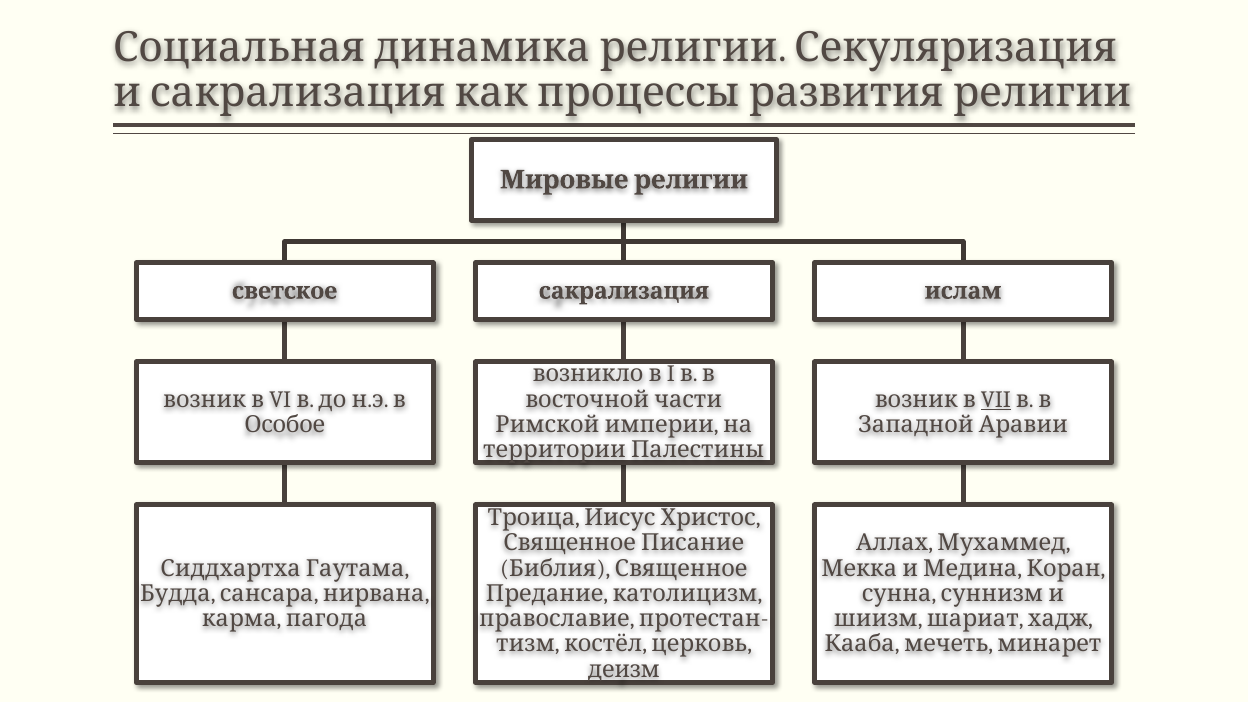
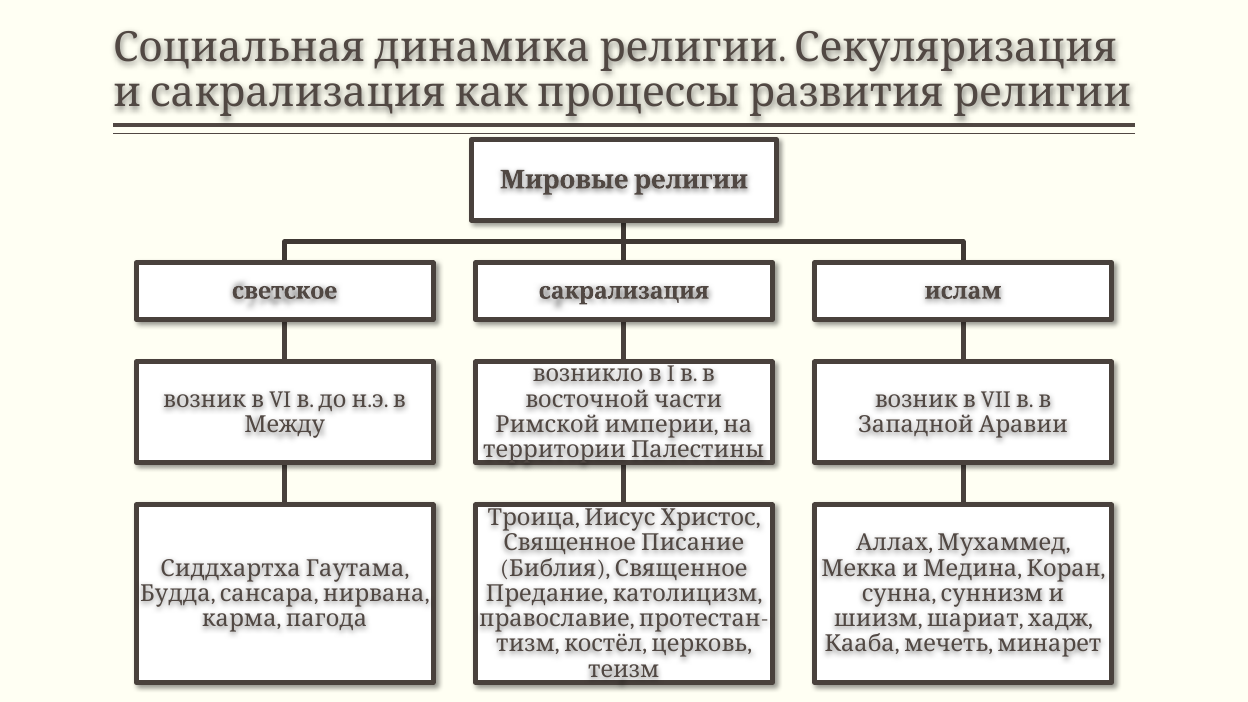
VII underline: present -> none (996, 400)
Особое: Особое -> Между (285, 425)
деизм: деизм -> теизм (624, 669)
